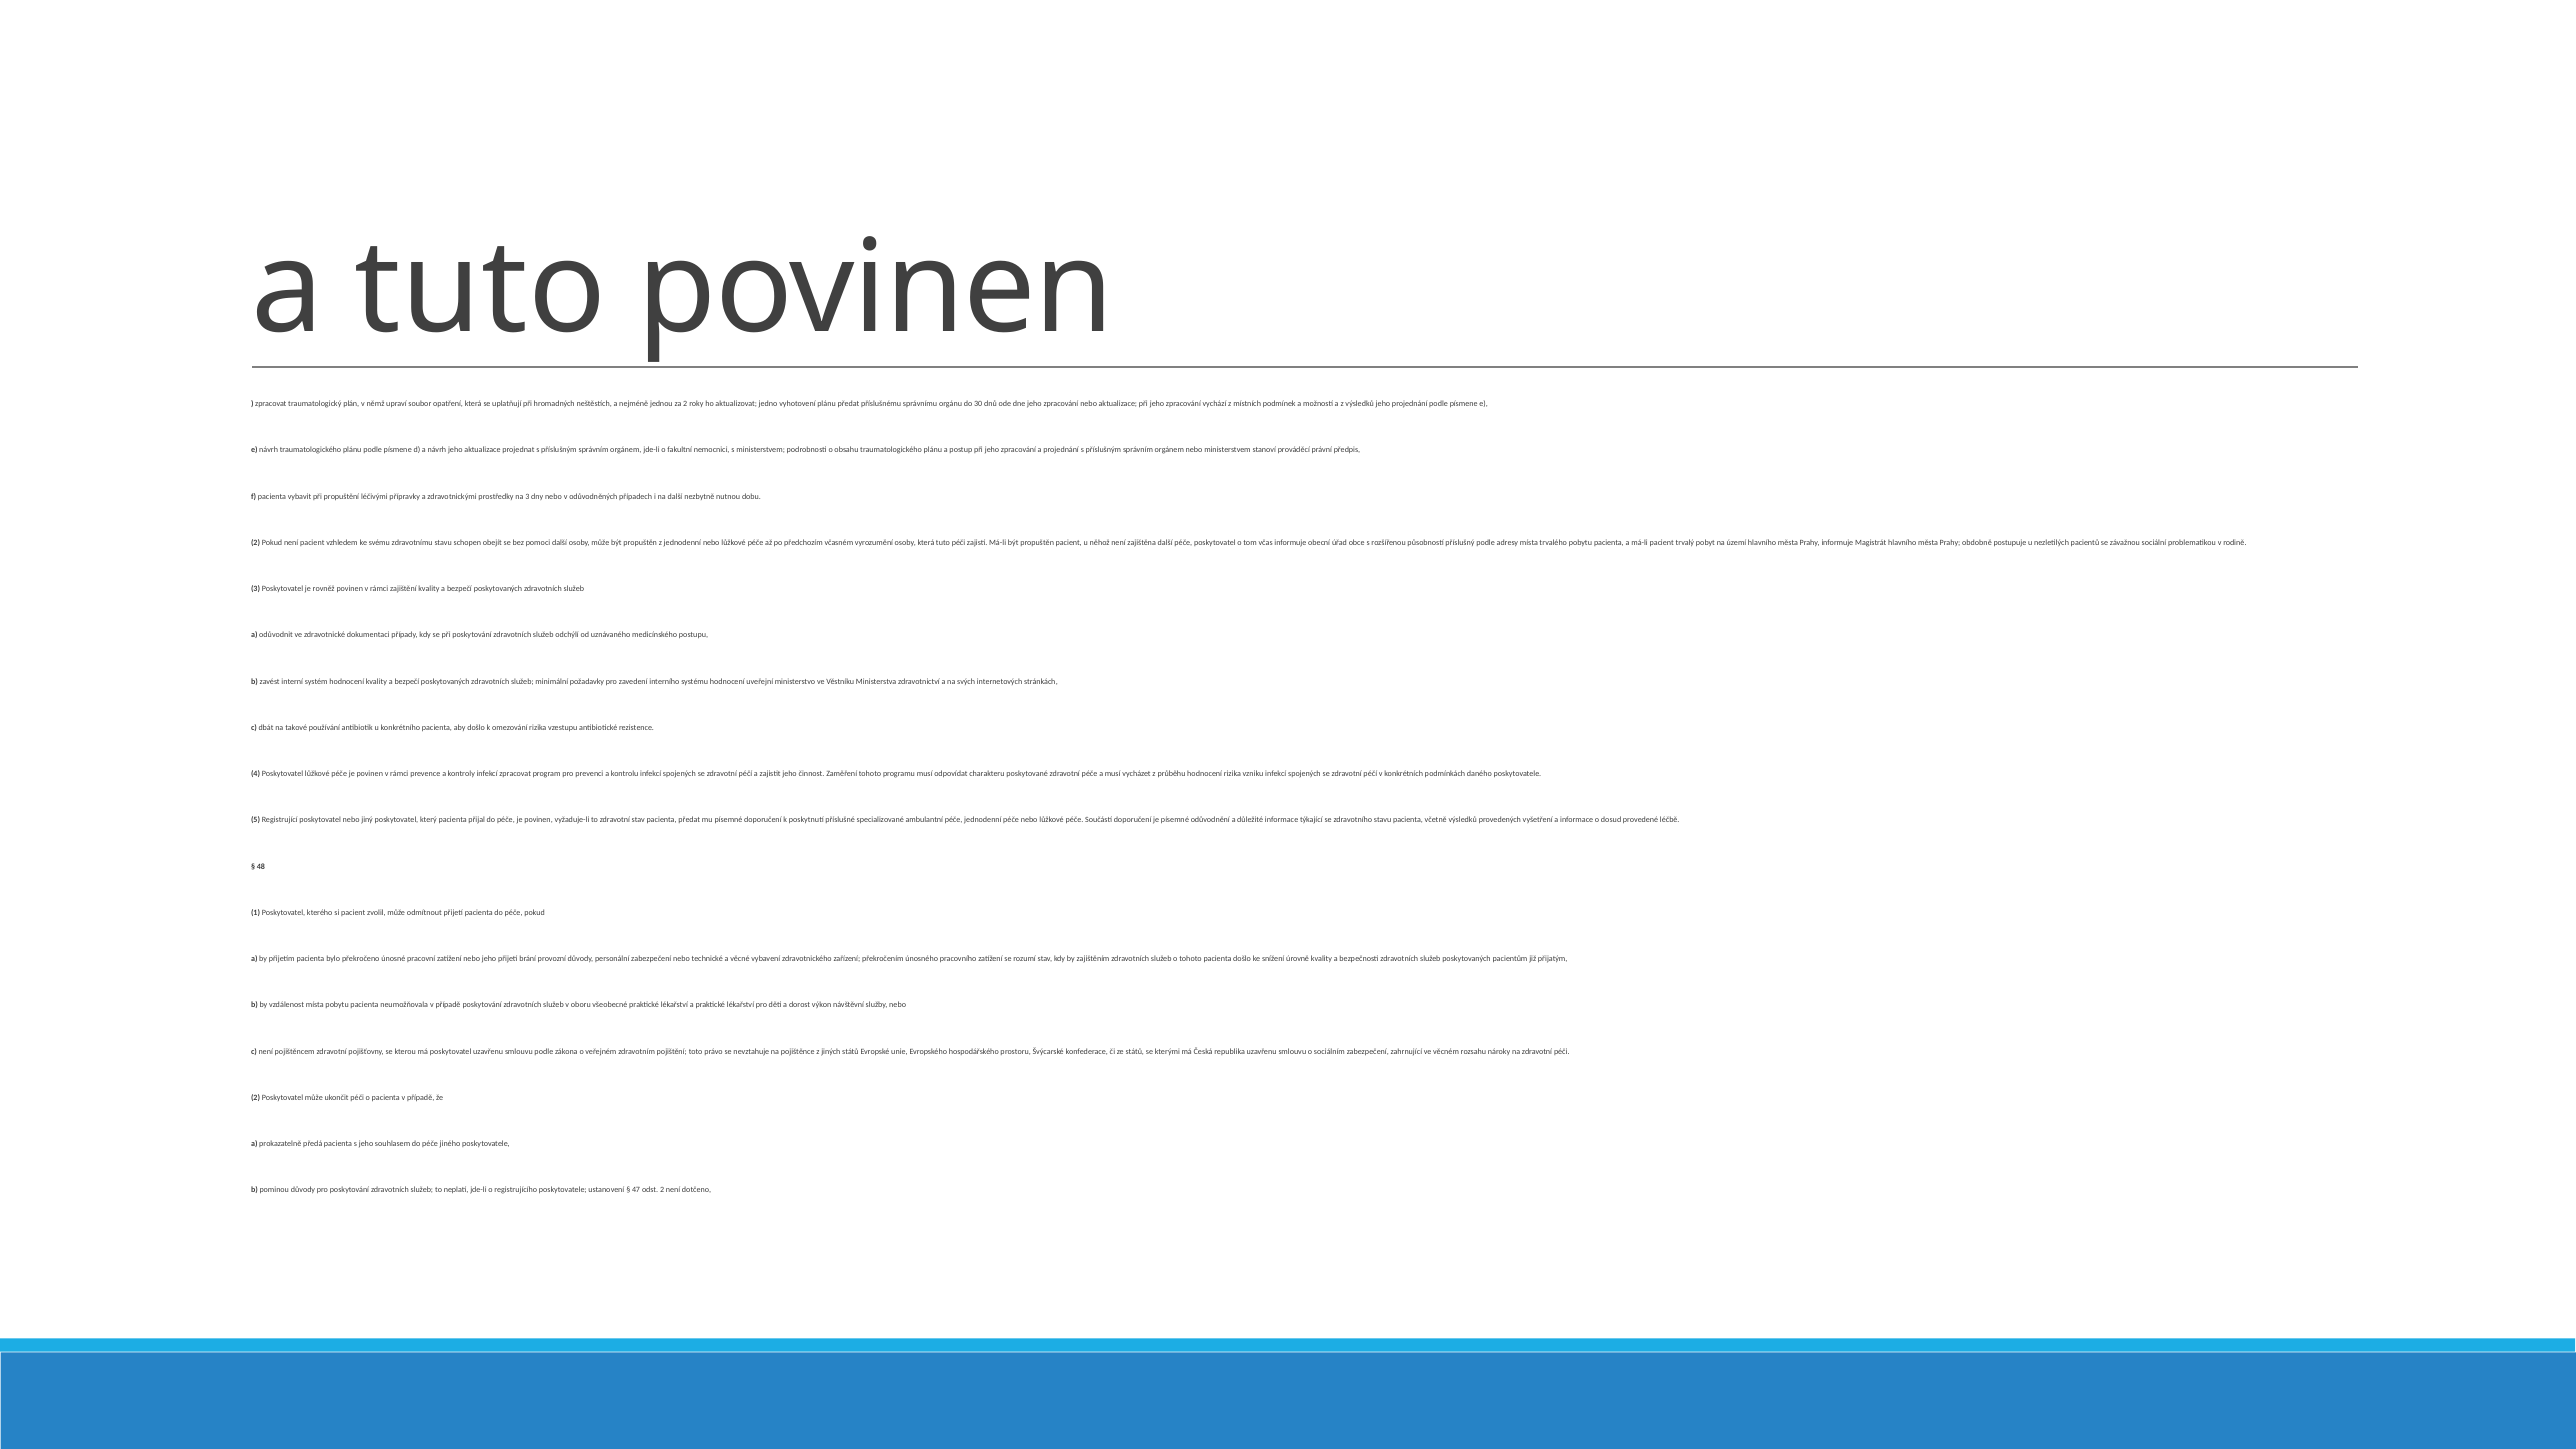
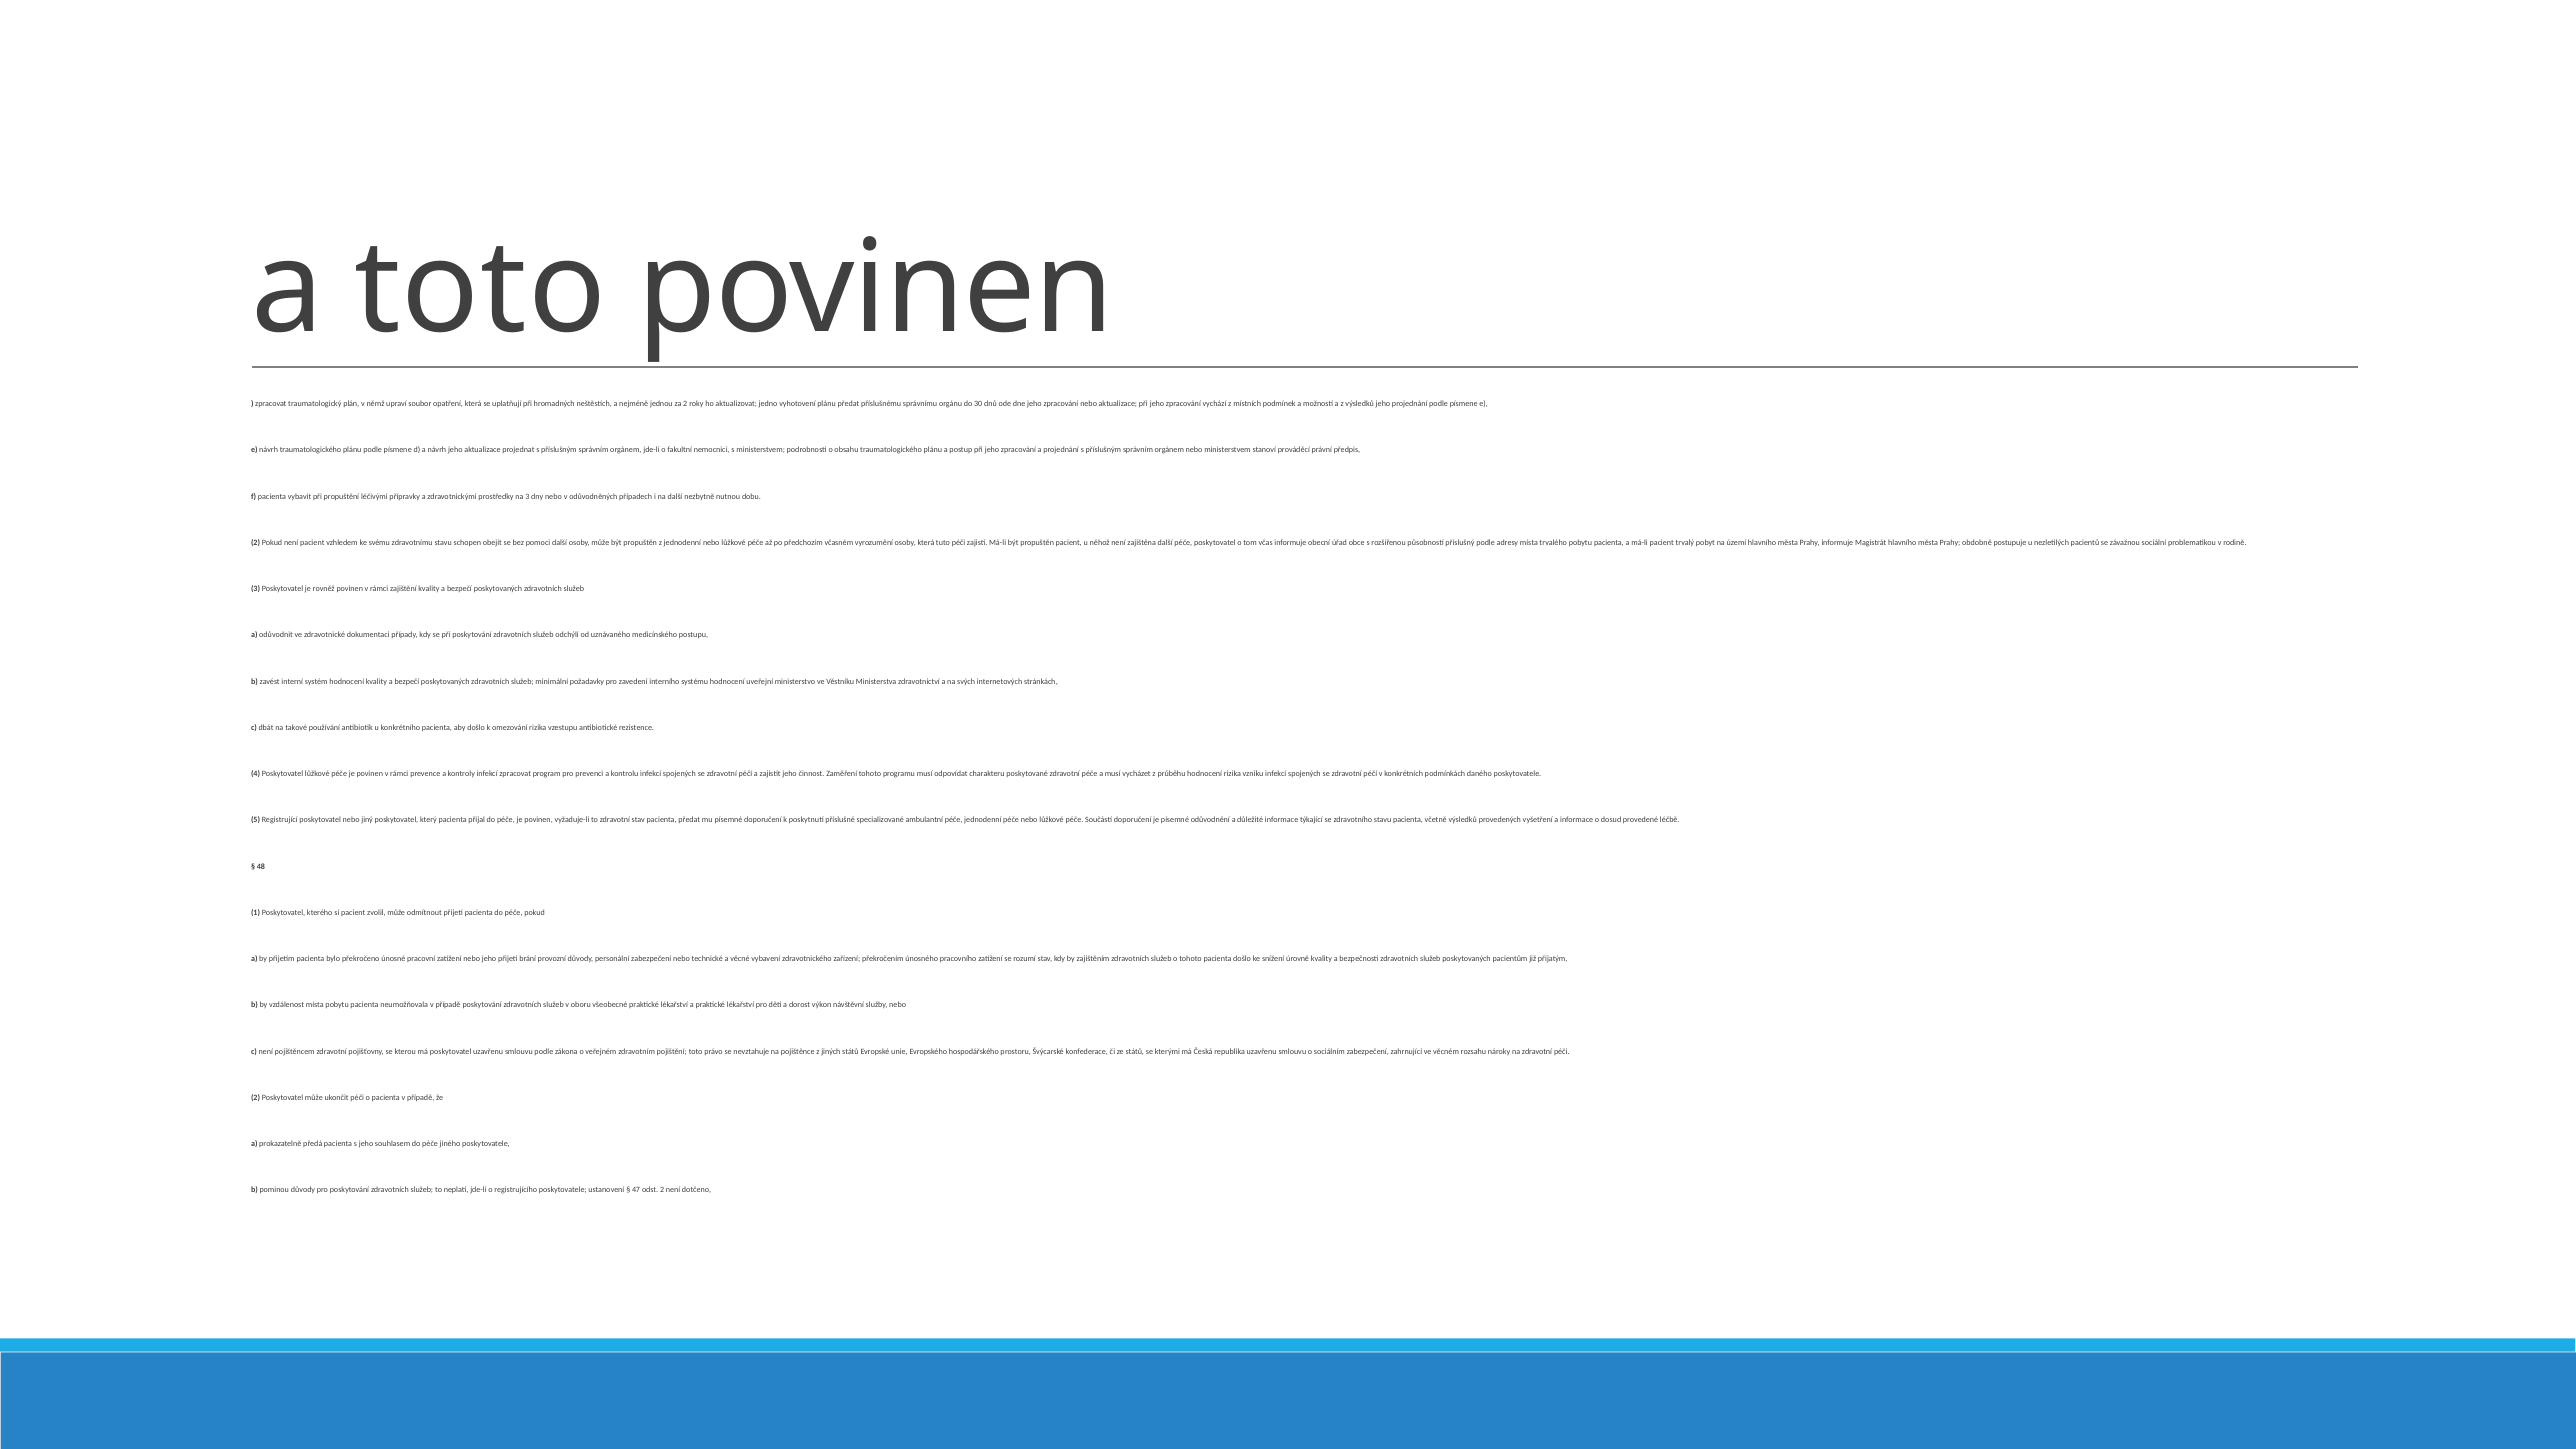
a tuto: tuto -> toto (480, 289)
